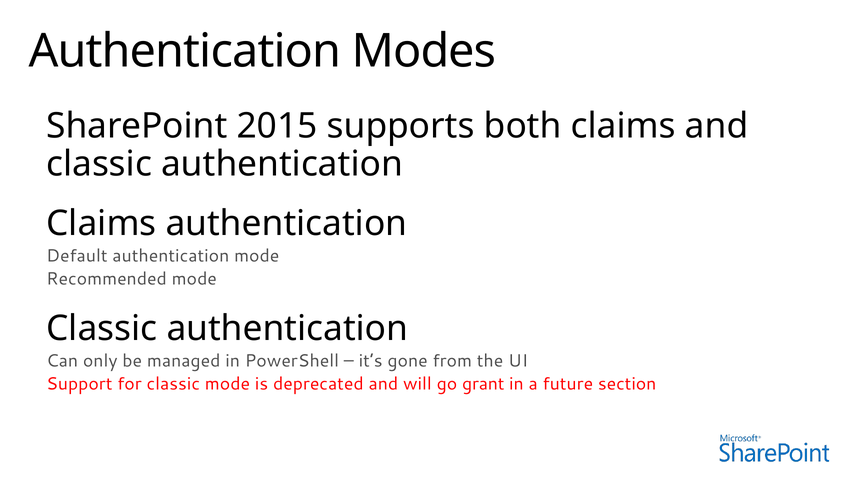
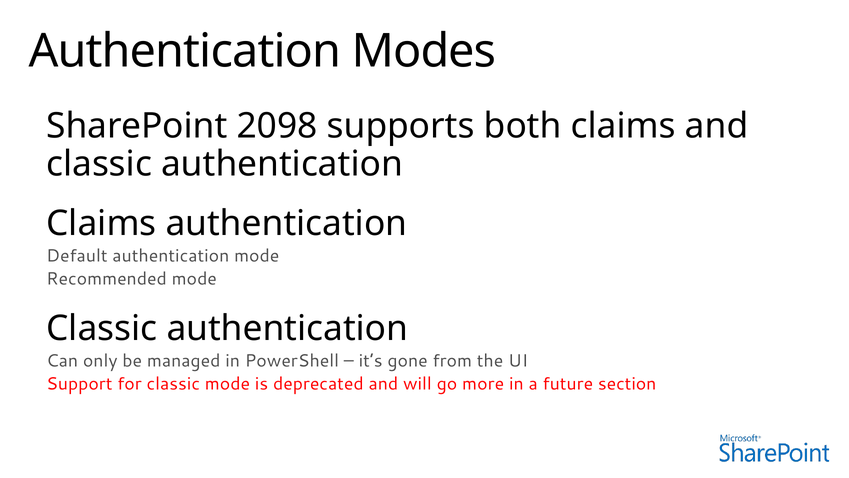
2015: 2015 -> 2098 (277, 126)
grant: grant -> more (483, 383)
